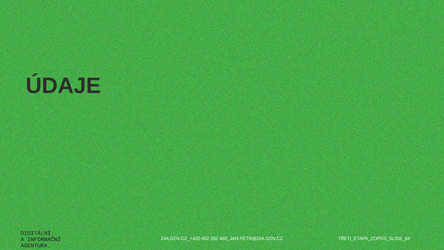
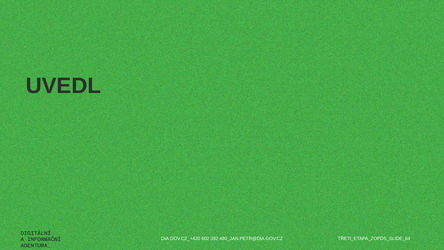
ÚDAJE: ÚDAJE -> UVEDL (63, 86)
